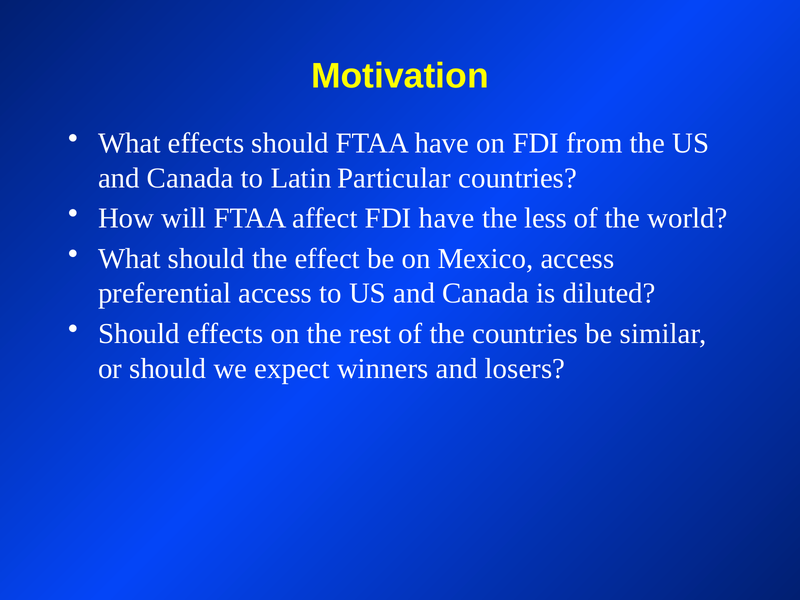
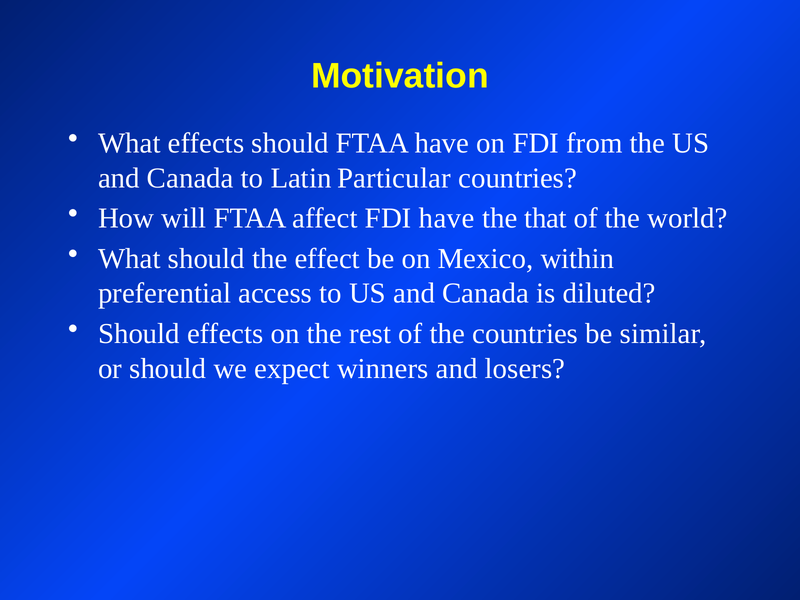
less: less -> that (546, 218)
Mexico access: access -> within (577, 259)
